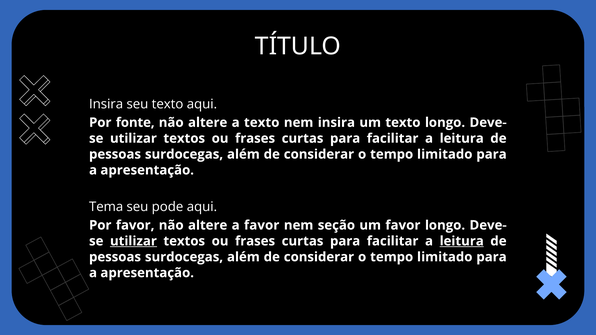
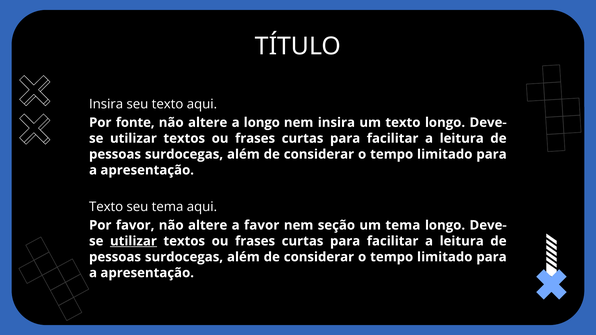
a texto: texto -> longo (262, 123)
Tema: Tema -> Texto (106, 207)
seu pode: pode -> tema (168, 207)
um favor: favor -> tema (403, 225)
leitura underline: present -> none (462, 241)
